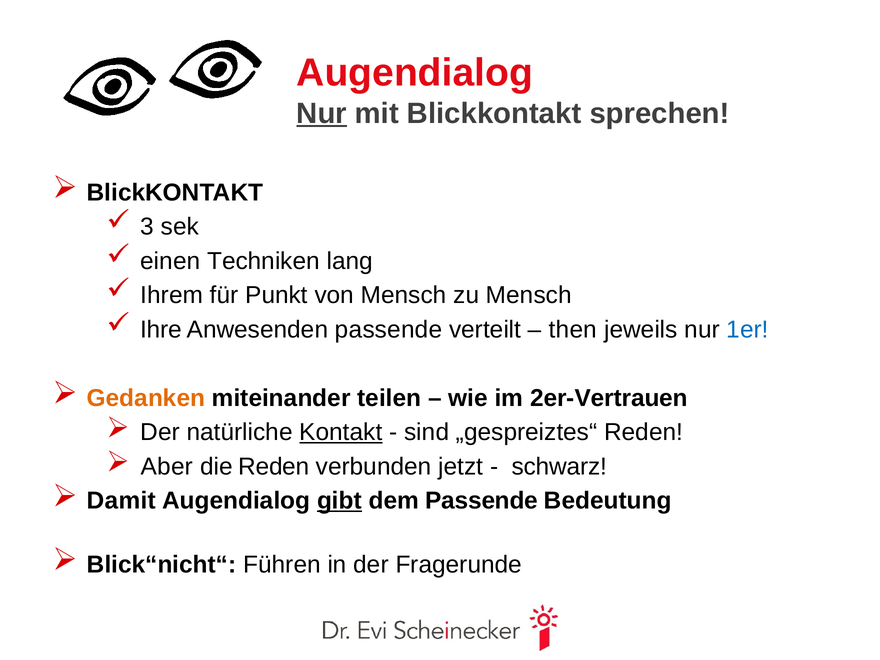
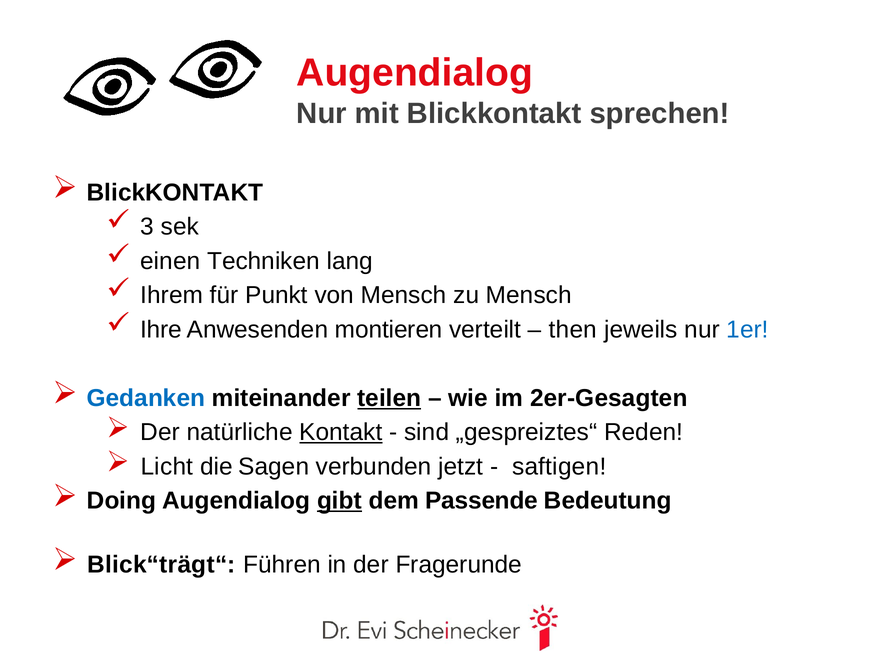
Nur underline: present -> none (322, 113)
Anwesenden passende: passende -> montieren (389, 330)
Gedanken colour: orange -> blue (146, 398)
teilen underline: none -> present (389, 398)
2er-Vertrauen: 2er-Vertrauen -> 2er-Gesagten (609, 398)
Aber: Aber -> Licht (167, 467)
die Reden: Reden -> Sagen (274, 467)
schwarz: schwarz -> saftigen (559, 467)
Damit: Damit -> Doing (121, 501)
Blick“nicht“: Blick“nicht“ -> Blick“trägt“ (161, 564)
